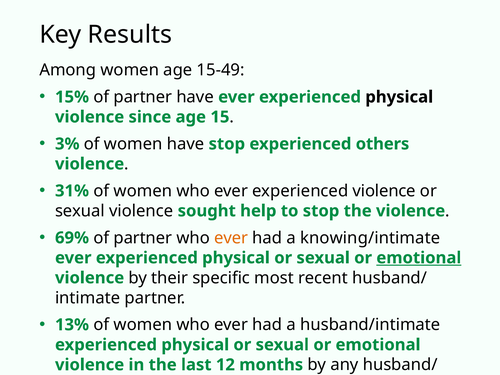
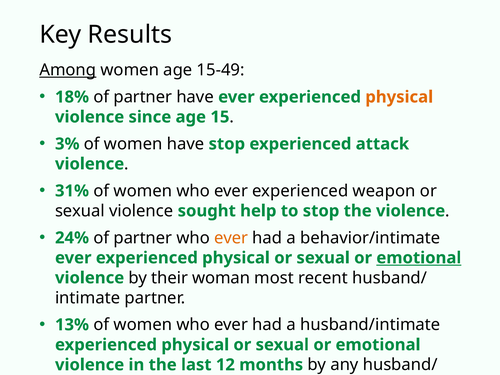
Among underline: none -> present (68, 70)
15%: 15% -> 18% (72, 97)
physical colour: black -> orange (399, 97)
others: others -> attack (382, 144)
experienced violence: violence -> weapon (384, 191)
69%: 69% -> 24% (72, 238)
knowing/intimate: knowing/intimate -> behavior/intimate (370, 238)
specific: specific -> woman (221, 278)
